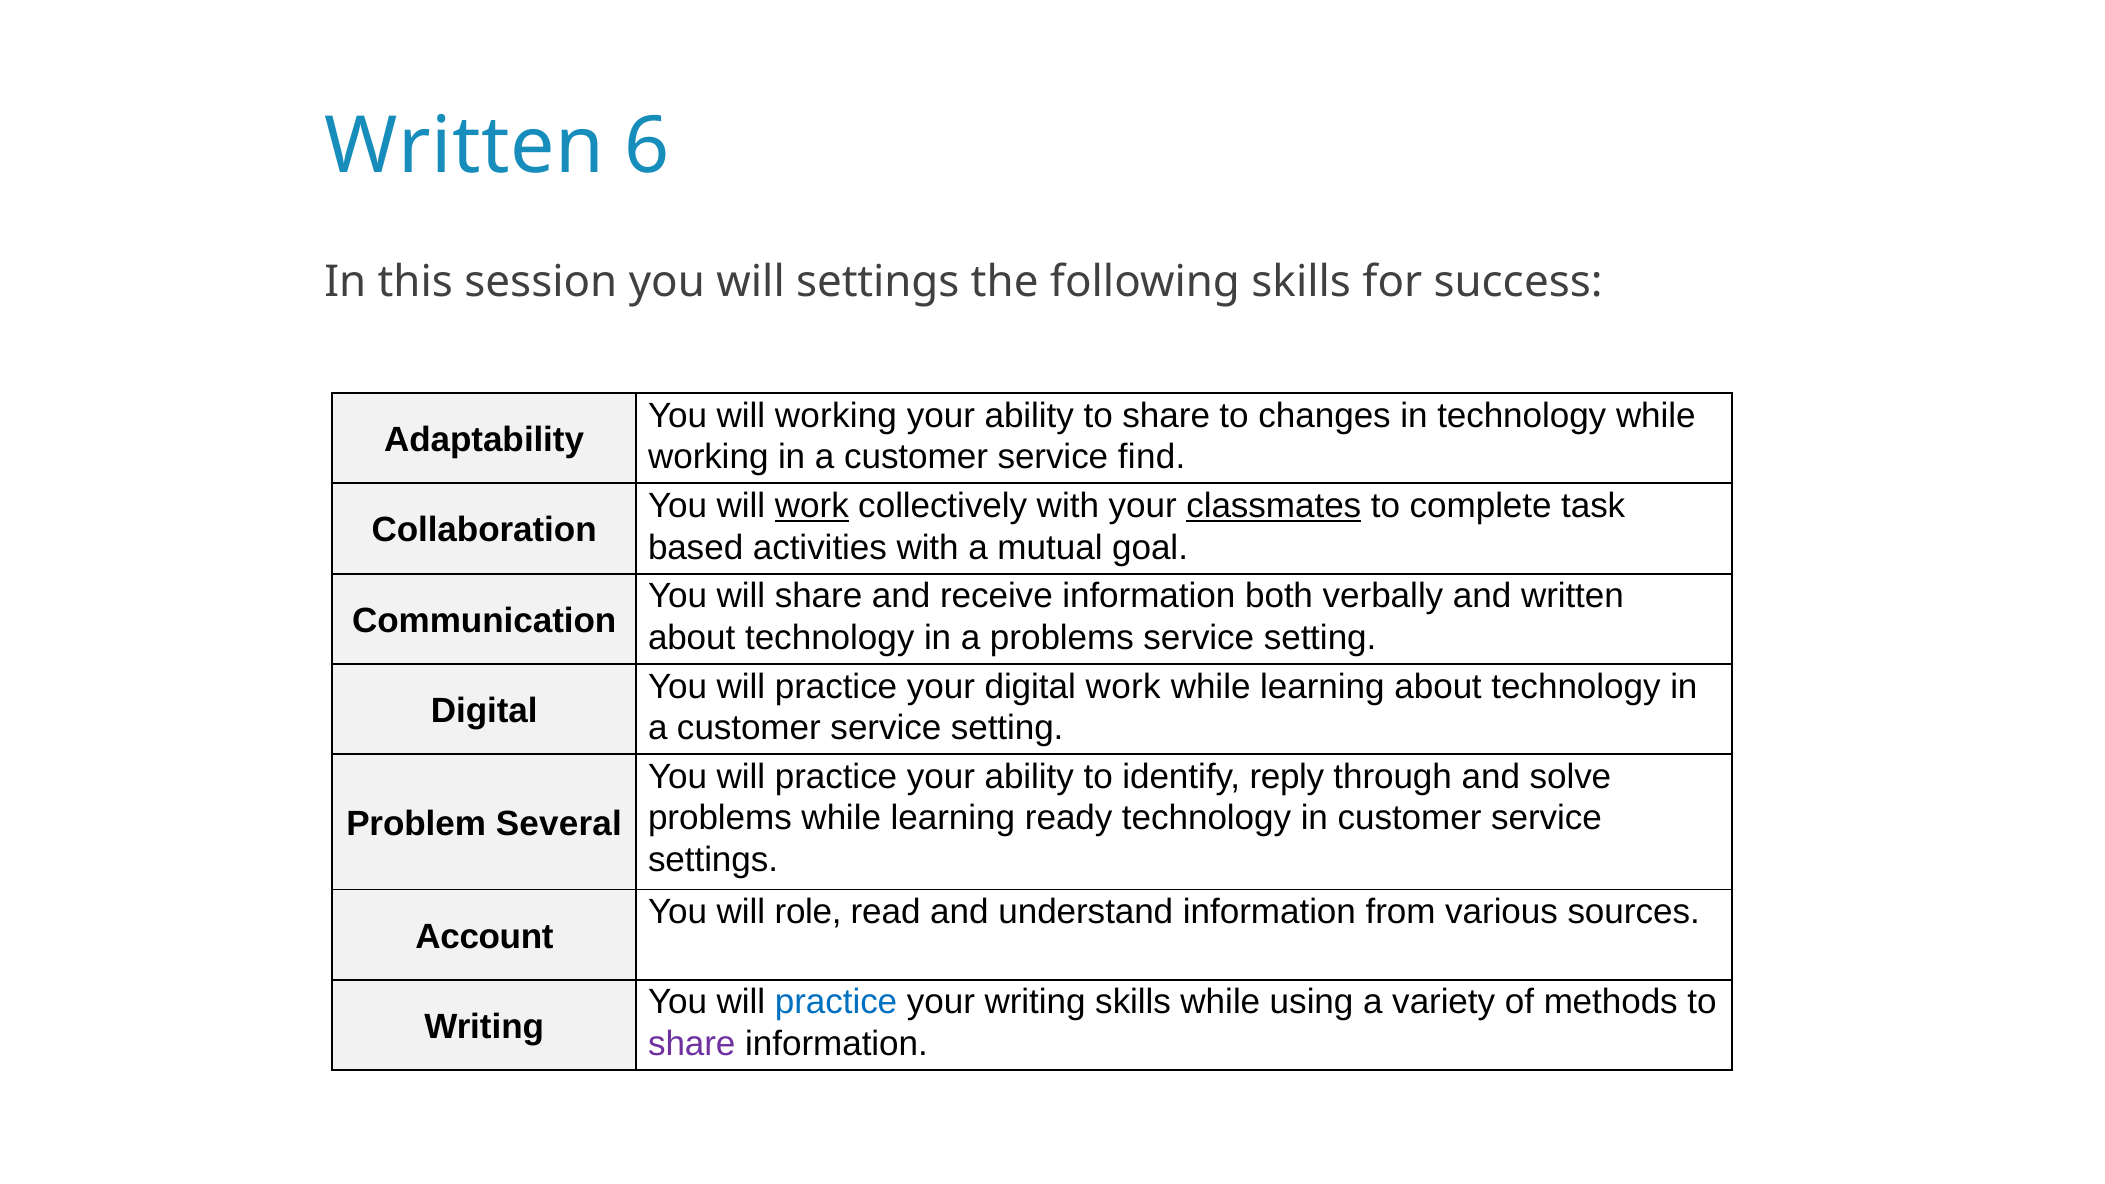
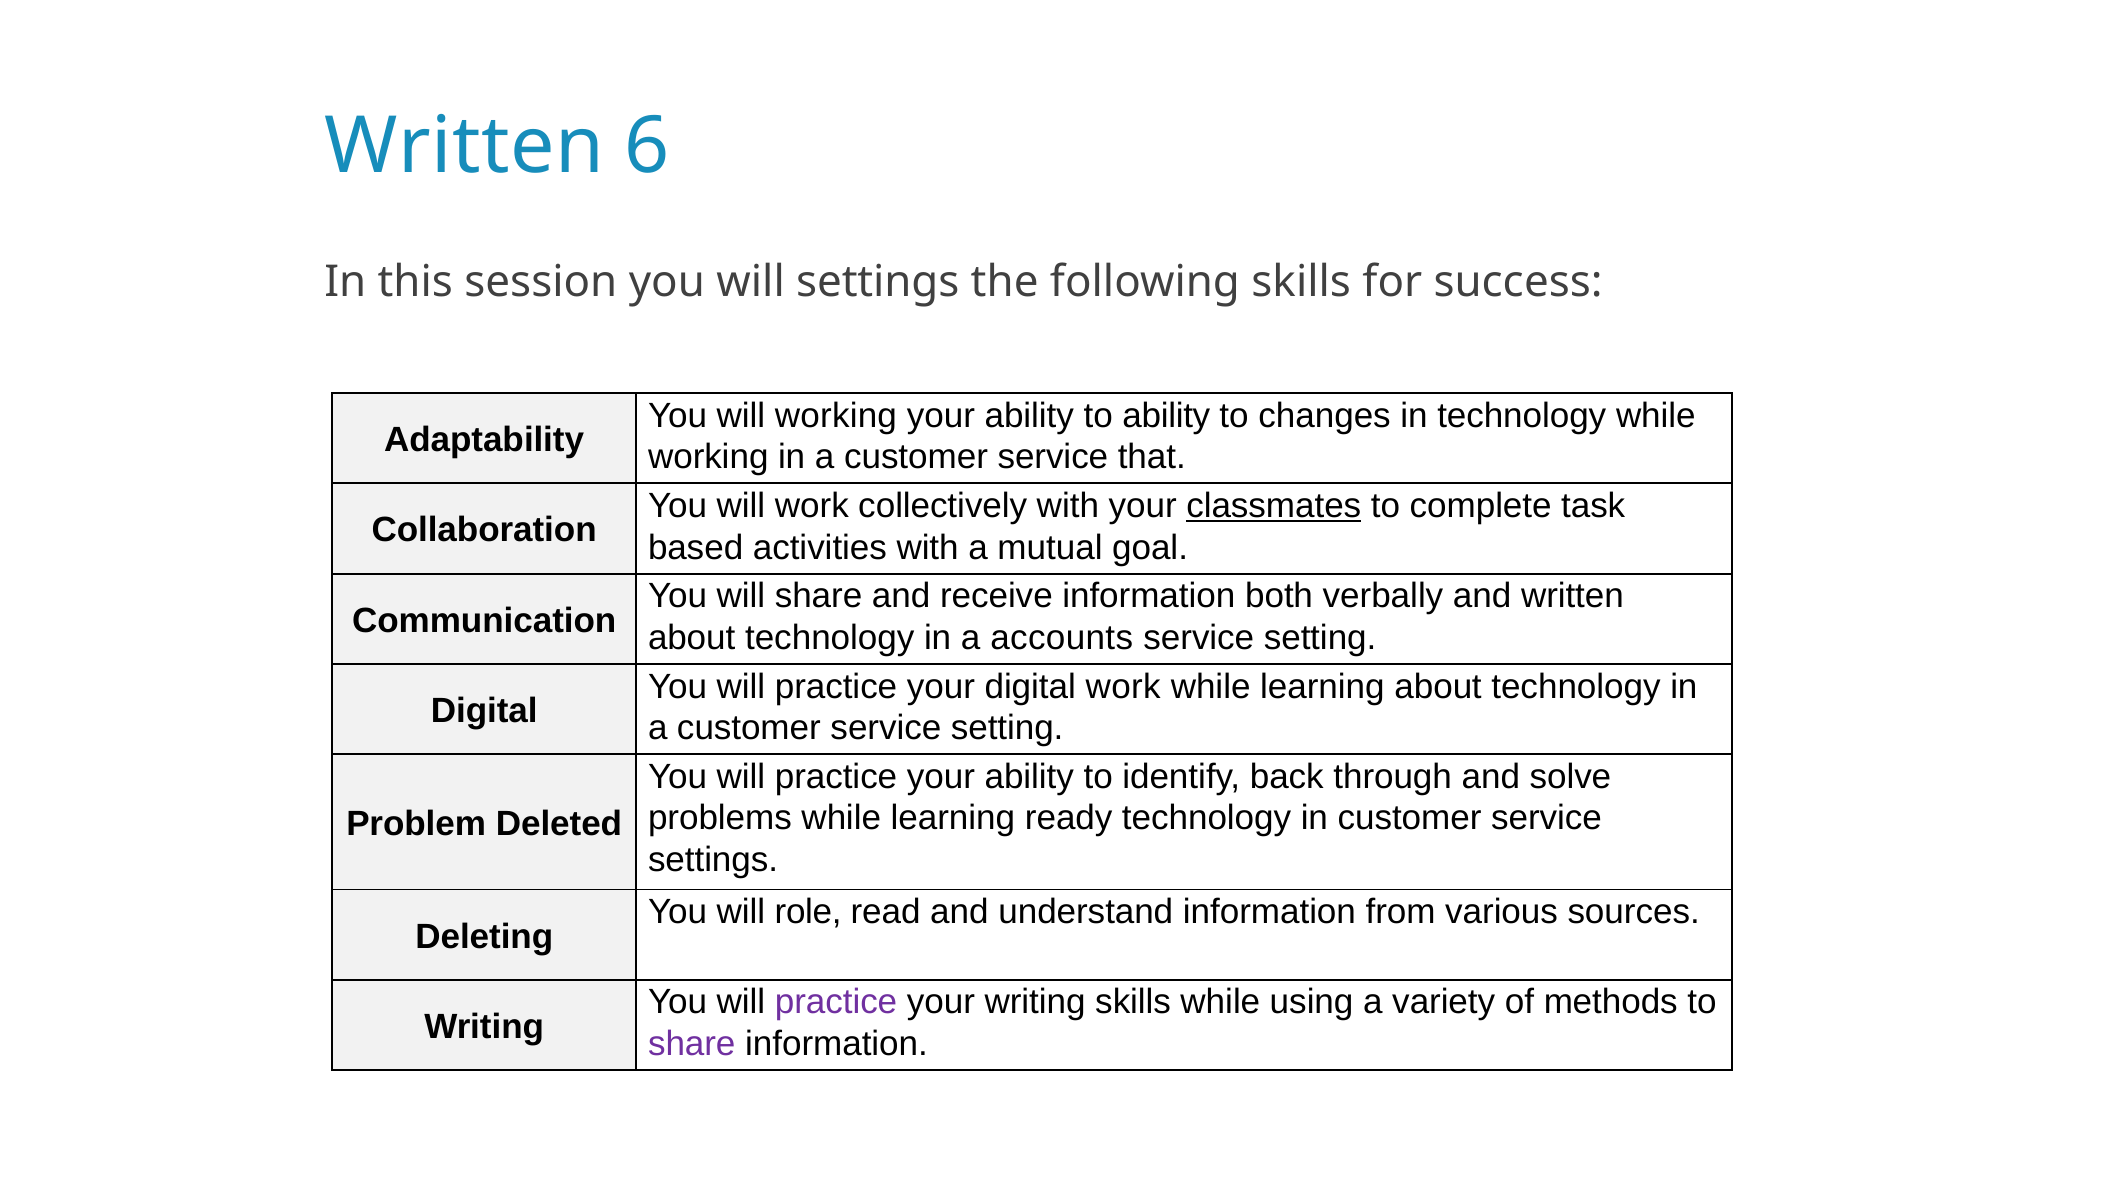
ability to share: share -> ability (1166, 416)
find: find -> that (1152, 457)
work underline: present -> none (812, 506)
a problems: problems -> accounts (1062, 638)
reply: reply -> back (1287, 777)
Several: Several -> Deleted (559, 824)
Account: Account -> Deleting (484, 936)
practice colour: blue -> purple (836, 1002)
